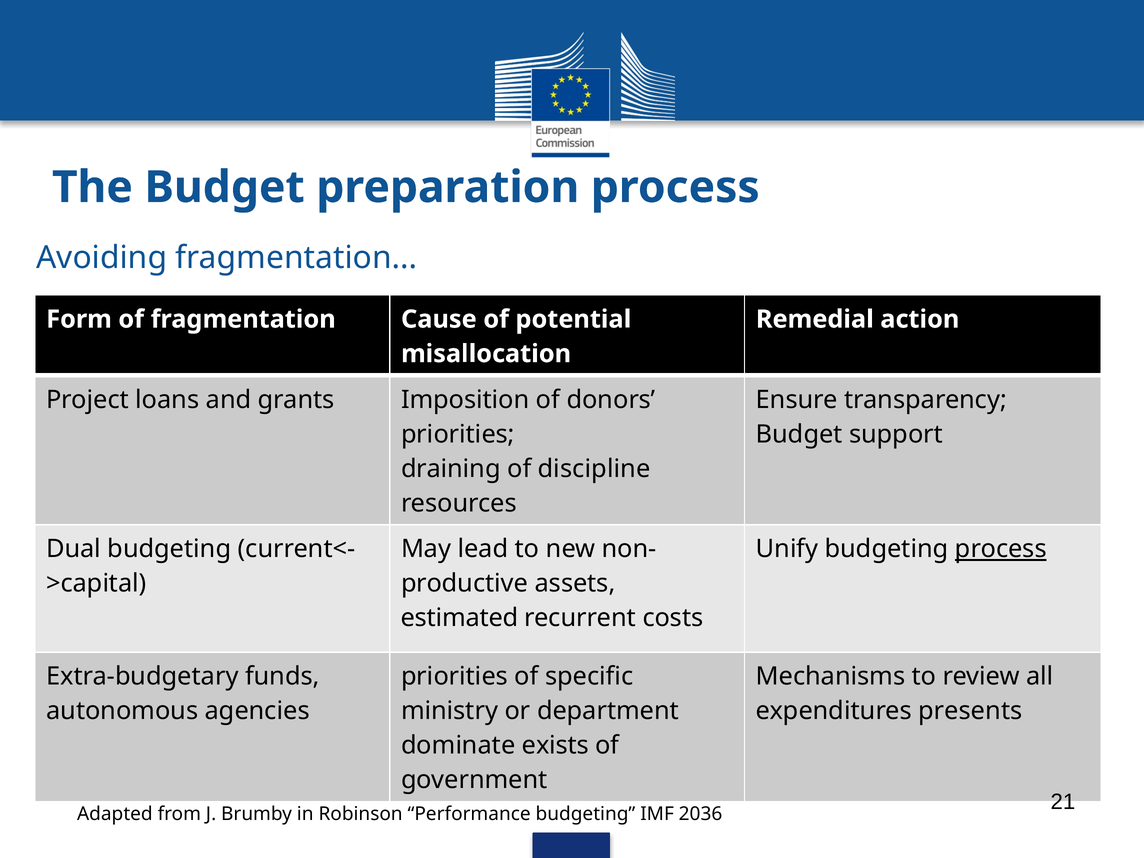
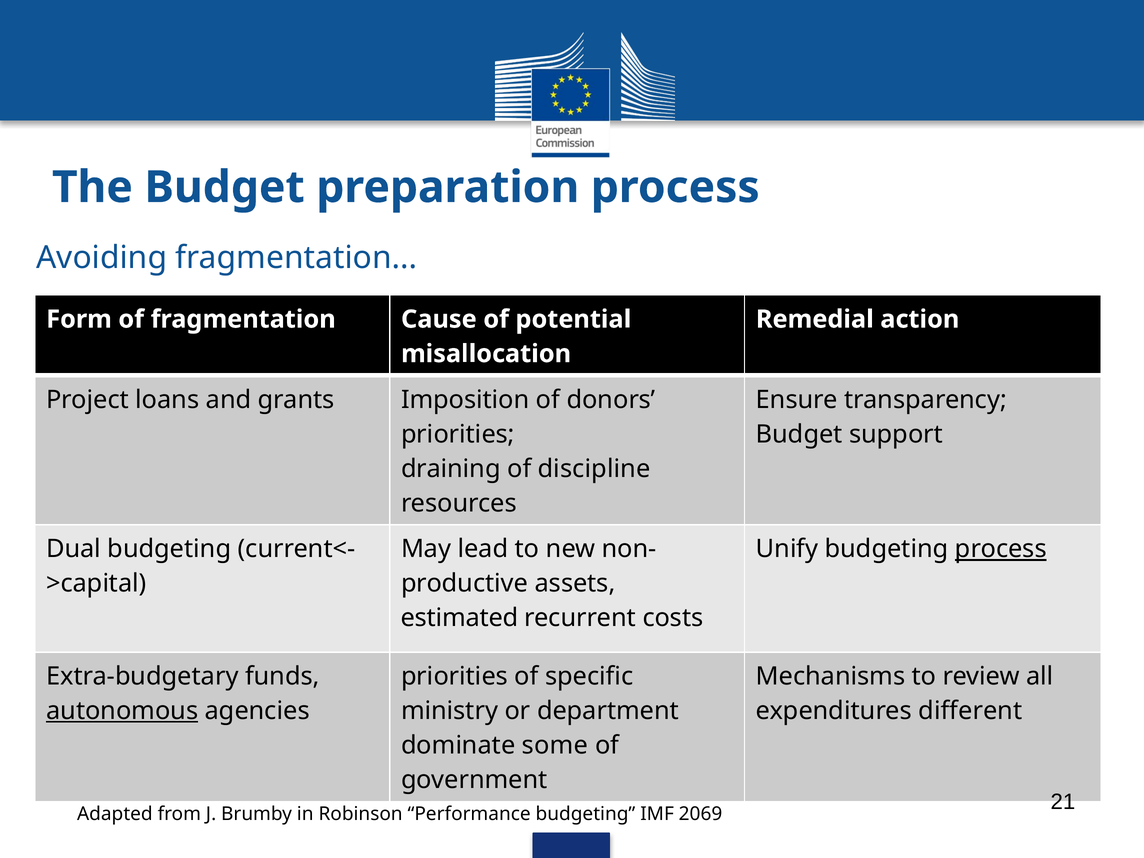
autonomous underline: none -> present (122, 711)
presents: presents -> different (970, 711)
exists: exists -> some (555, 746)
2036: 2036 -> 2069 (700, 814)
